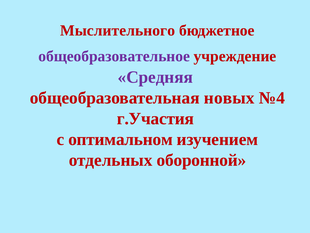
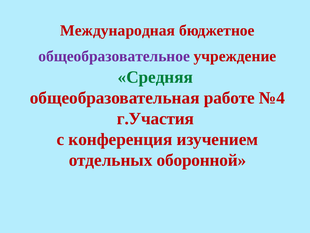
Мыслительного: Мыслительного -> Международная (118, 31)
Средняя colour: purple -> green (155, 77)
новых: новых -> работе (229, 98)
оптимальном: оптимальном -> конференция (120, 139)
